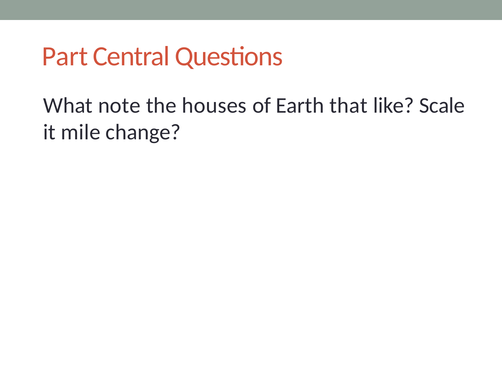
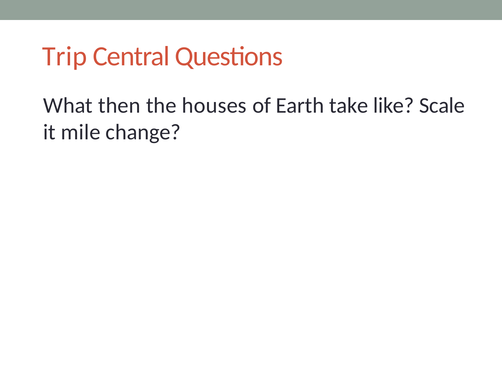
Part: Part -> Trip (65, 56)
note: note -> then (119, 105)
that: that -> take (349, 105)
